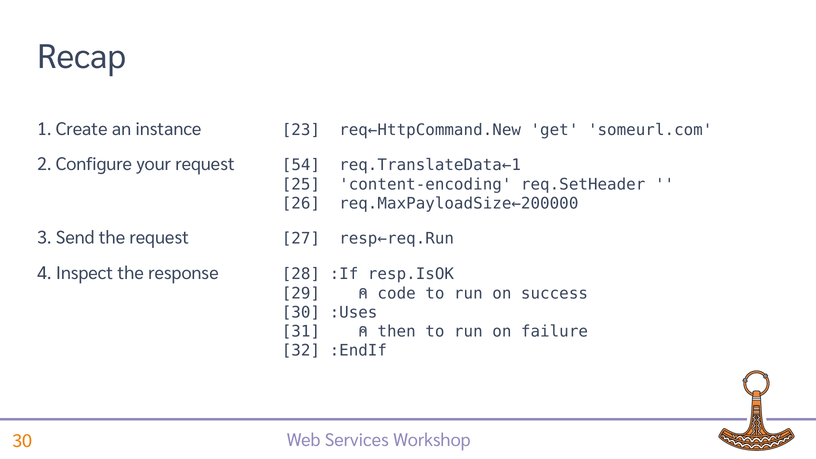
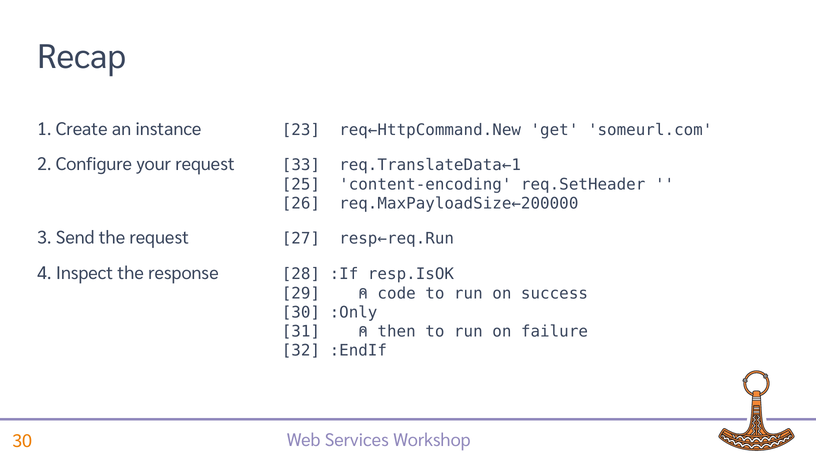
54: 54 -> 33 (301, 165)
:Uses: :Uses -> :Only (354, 313)
